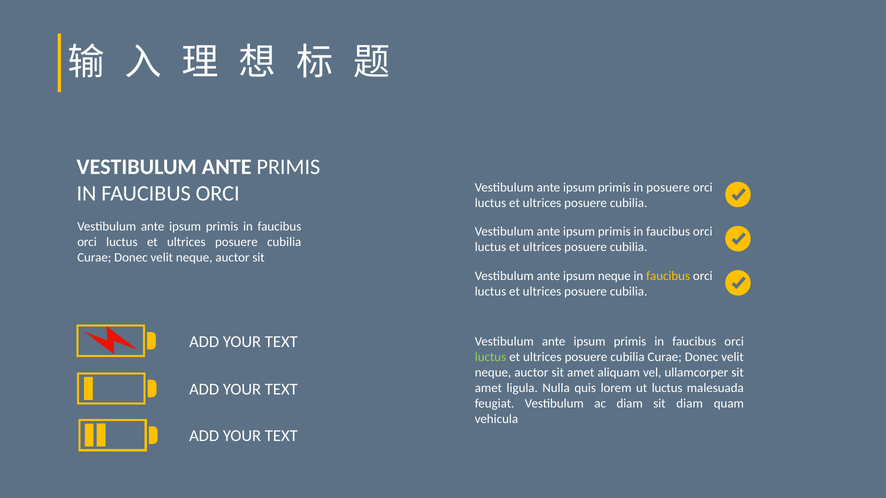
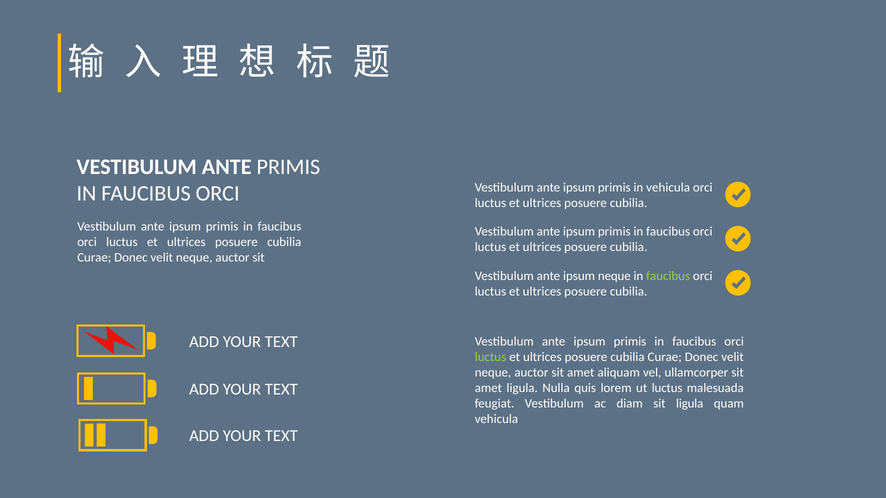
in posuere: posuere -> vehicula (668, 188)
faucibus colour: yellow -> light green (668, 276)
sit diam: diam -> ligula (690, 404)
